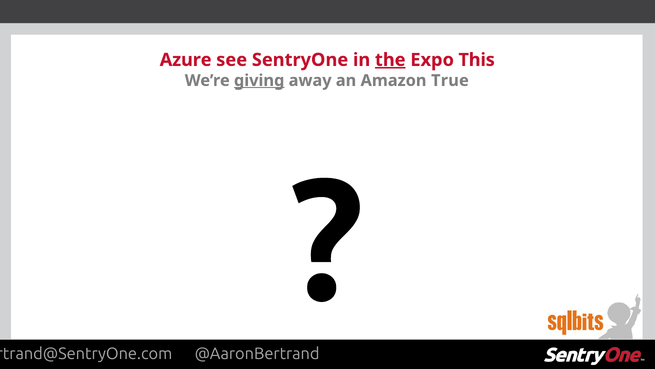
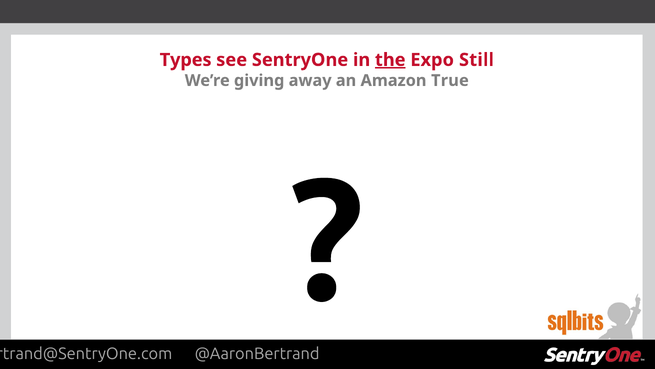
Azure: Azure -> Types (186, 60)
This: This -> Still (476, 60)
giving underline: present -> none (259, 80)
